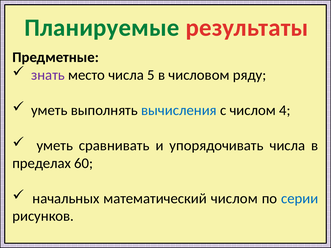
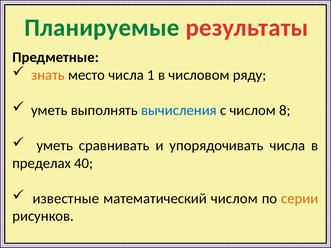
знать colour: purple -> orange (48, 75)
5: 5 -> 1 (151, 75)
4: 4 -> 8 (285, 110)
60: 60 -> 40 (84, 163)
начальных: начальных -> известные (66, 199)
серии colour: blue -> orange (300, 199)
